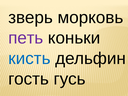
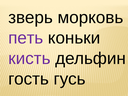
кисть colour: blue -> purple (29, 58)
